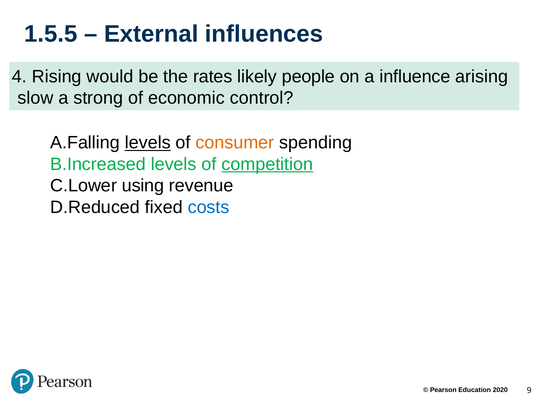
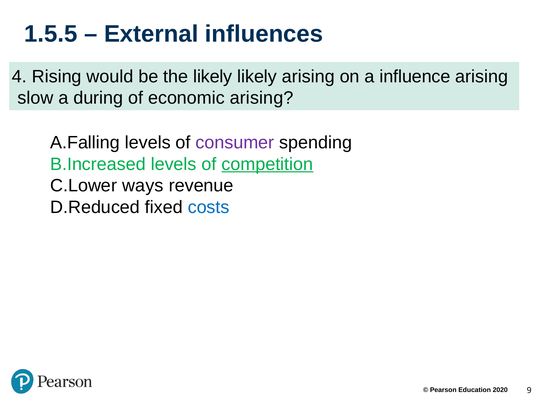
the rates: rates -> likely (213, 77)
likely people: people -> arising (308, 77)
strong: strong -> during (98, 98)
economic control: control -> arising (262, 98)
levels underline: present -> none (148, 143)
consumer colour: orange -> purple (235, 143)
using: using -> ways (143, 186)
